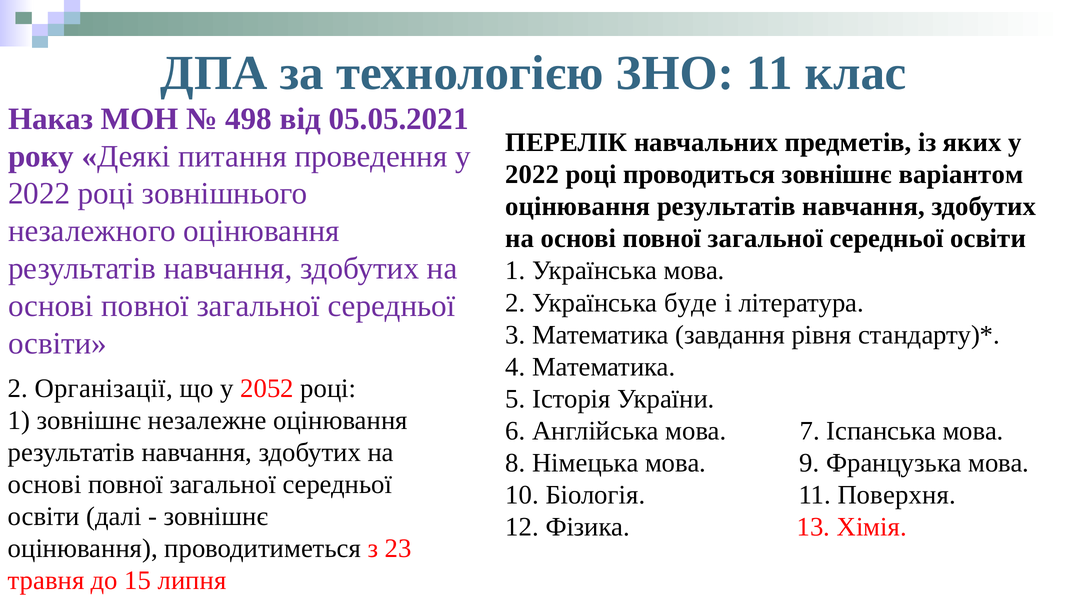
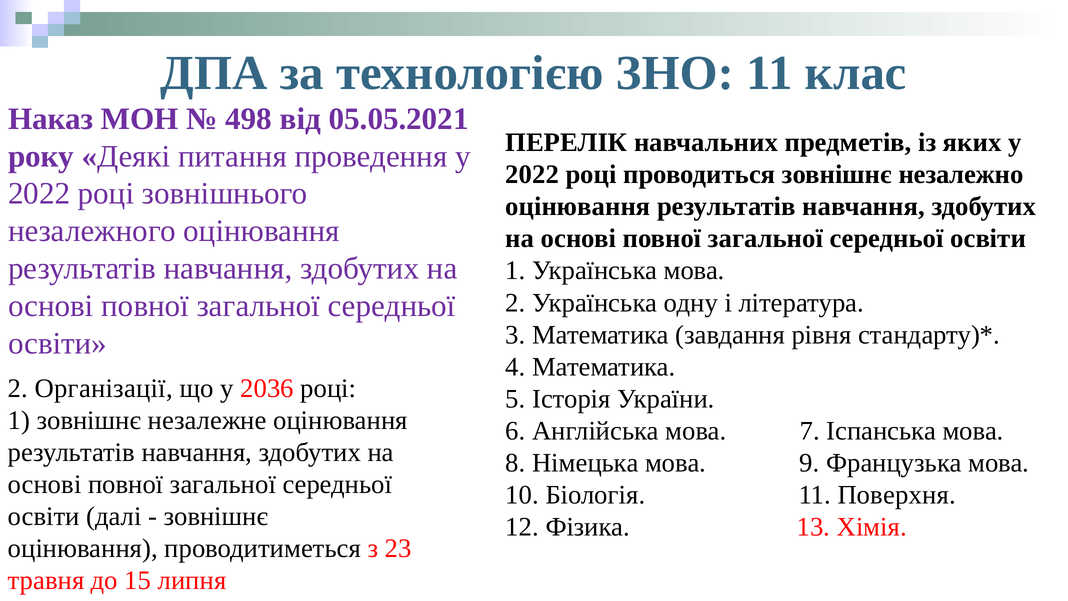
варіантом: варіантом -> незалежно (961, 174)
буде: буде -> одну (691, 303)
2052: 2052 -> 2036 (267, 388)
